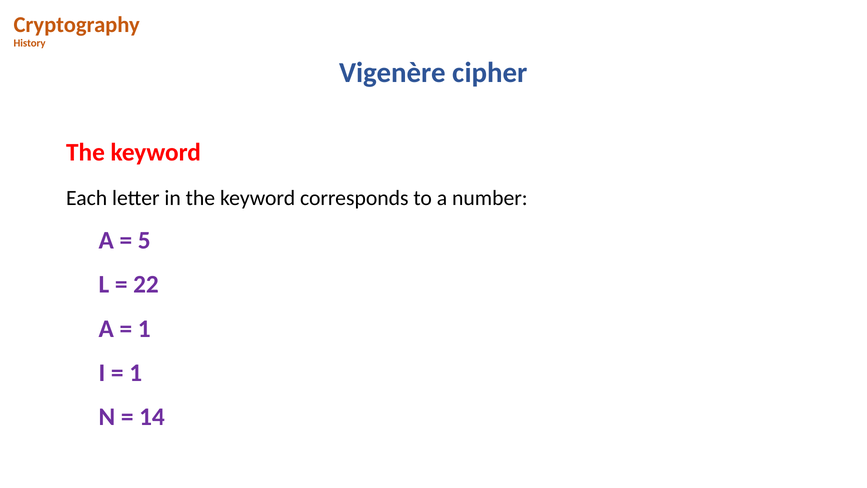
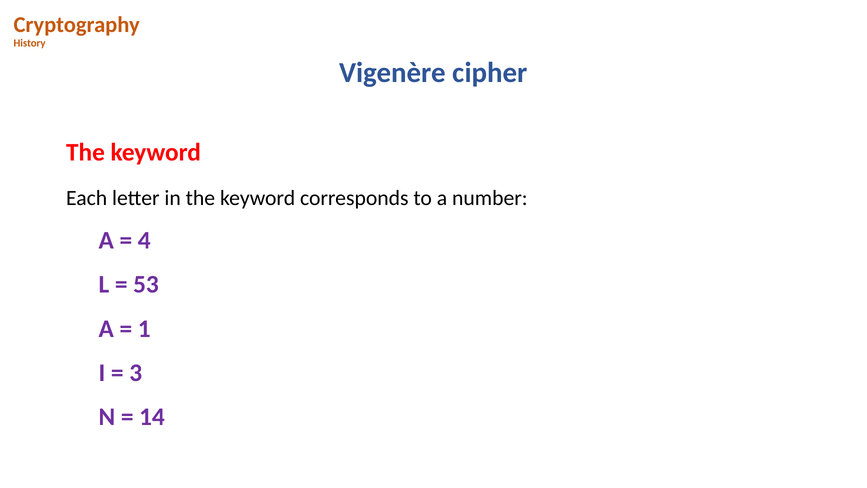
5: 5 -> 4 (144, 240)
22: 22 -> 53 (146, 284)
1: 1 -> 3 (136, 373)
